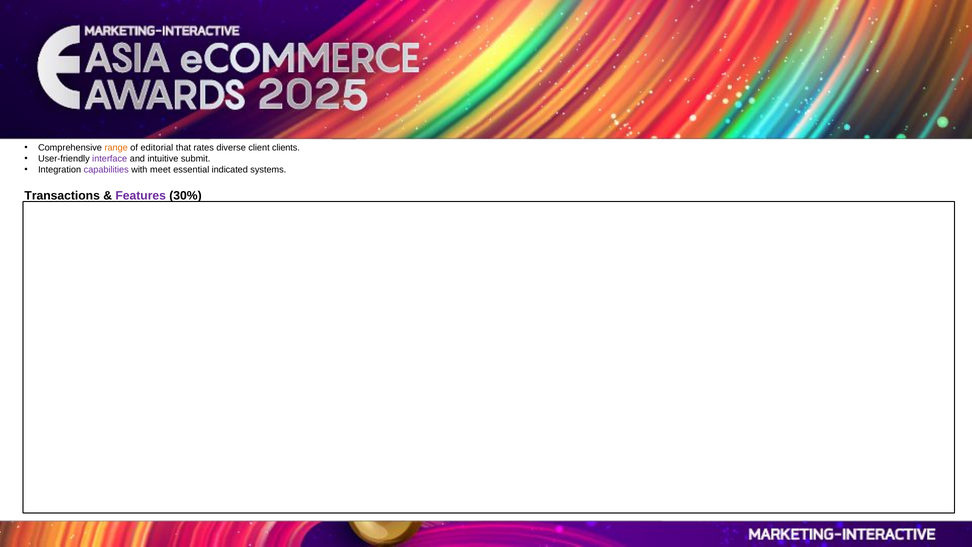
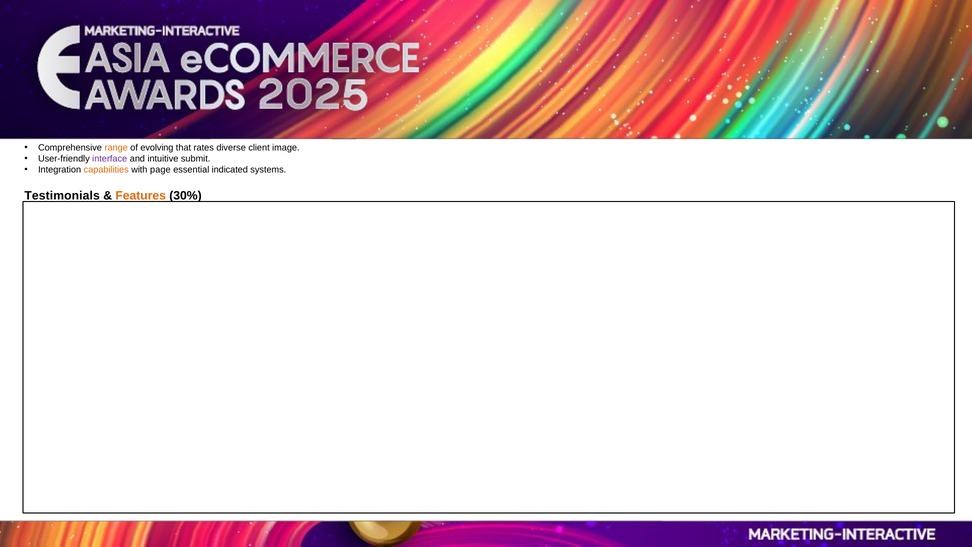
editorial: editorial -> evolving (157, 148)
clients: clients -> image (286, 148)
capabilities colour: purple -> orange (106, 170)
meet: meet -> page (160, 170)
Transactions: Transactions -> Testimonials (62, 196)
Features colour: purple -> orange (141, 196)
